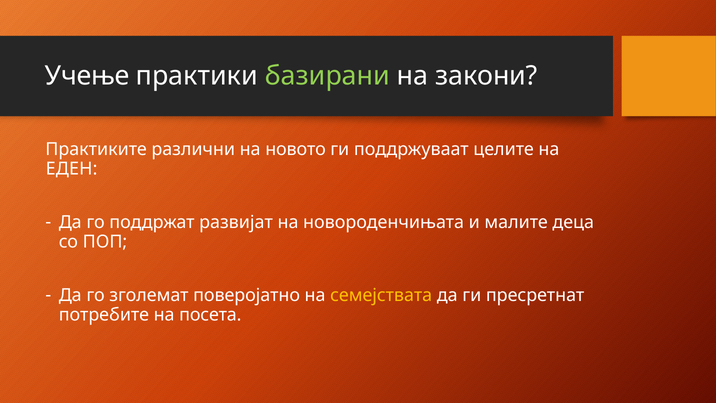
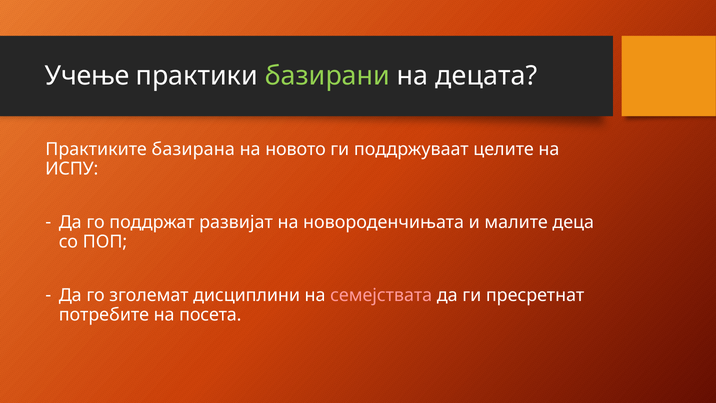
закони: закони -> децата (486, 76)
различни: различни -> базирана (193, 149)
ЕДЕН: ЕДЕН -> ИСПУ (72, 169)
поверојатно: поверојатно -> дисциплини (247, 295)
семејствата colour: yellow -> pink (381, 295)
